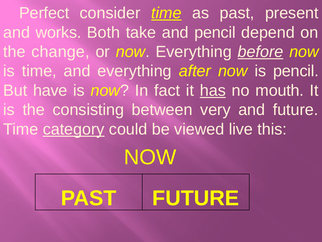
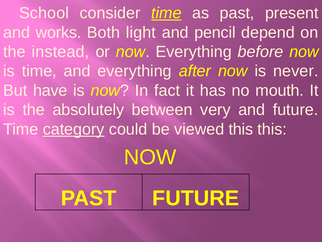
Perfect: Perfect -> School (44, 13)
take: take -> light (141, 32)
change: change -> instead (60, 52)
before underline: present -> none (261, 52)
is pencil: pencil -> never (296, 71)
has underline: present -> none (213, 90)
consisting: consisting -> absolutely (88, 110)
viewed live: live -> this (241, 129)
